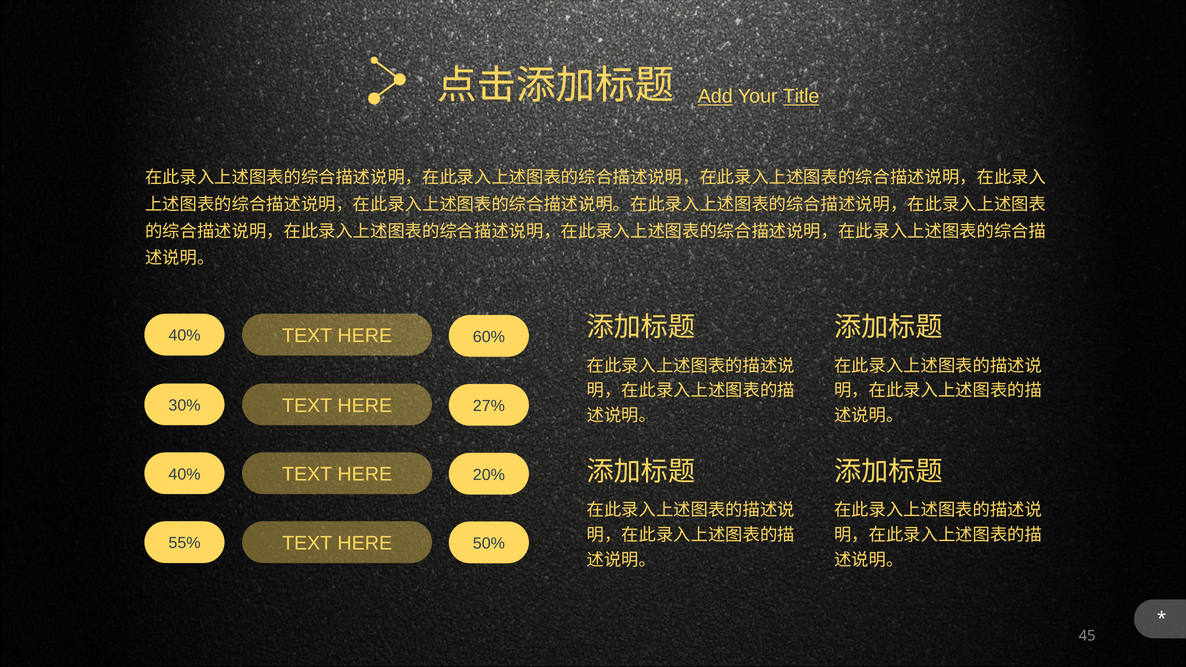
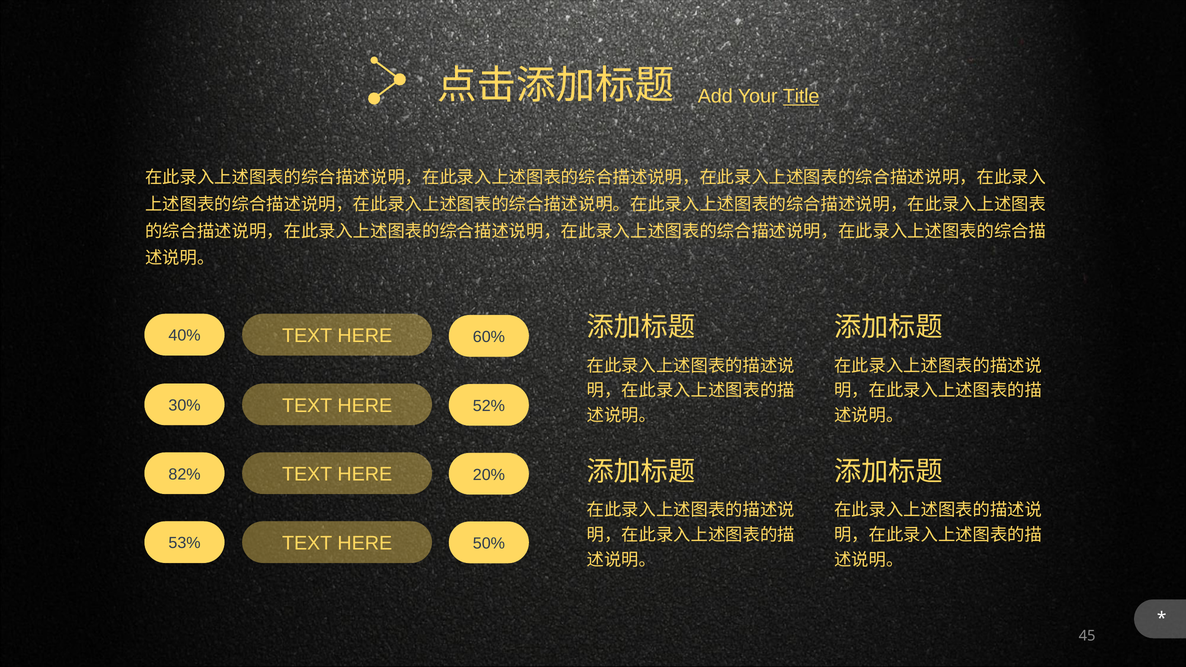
Add underline: present -> none (715, 96)
27%: 27% -> 52% (489, 406)
40%: 40% -> 82% (185, 474)
55%: 55% -> 53% (185, 543)
